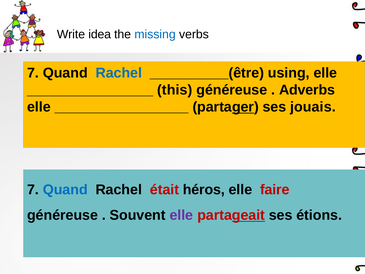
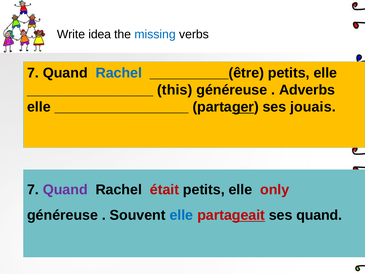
__________(être using: using -> petits (289, 73)
Quand colour: blue -> purple (65, 189)
était héros: héros -> petits (204, 189)
faire: faire -> only (275, 189)
elle colour: purple -> blue (181, 215)
ses étions: étions -> quand (319, 215)
